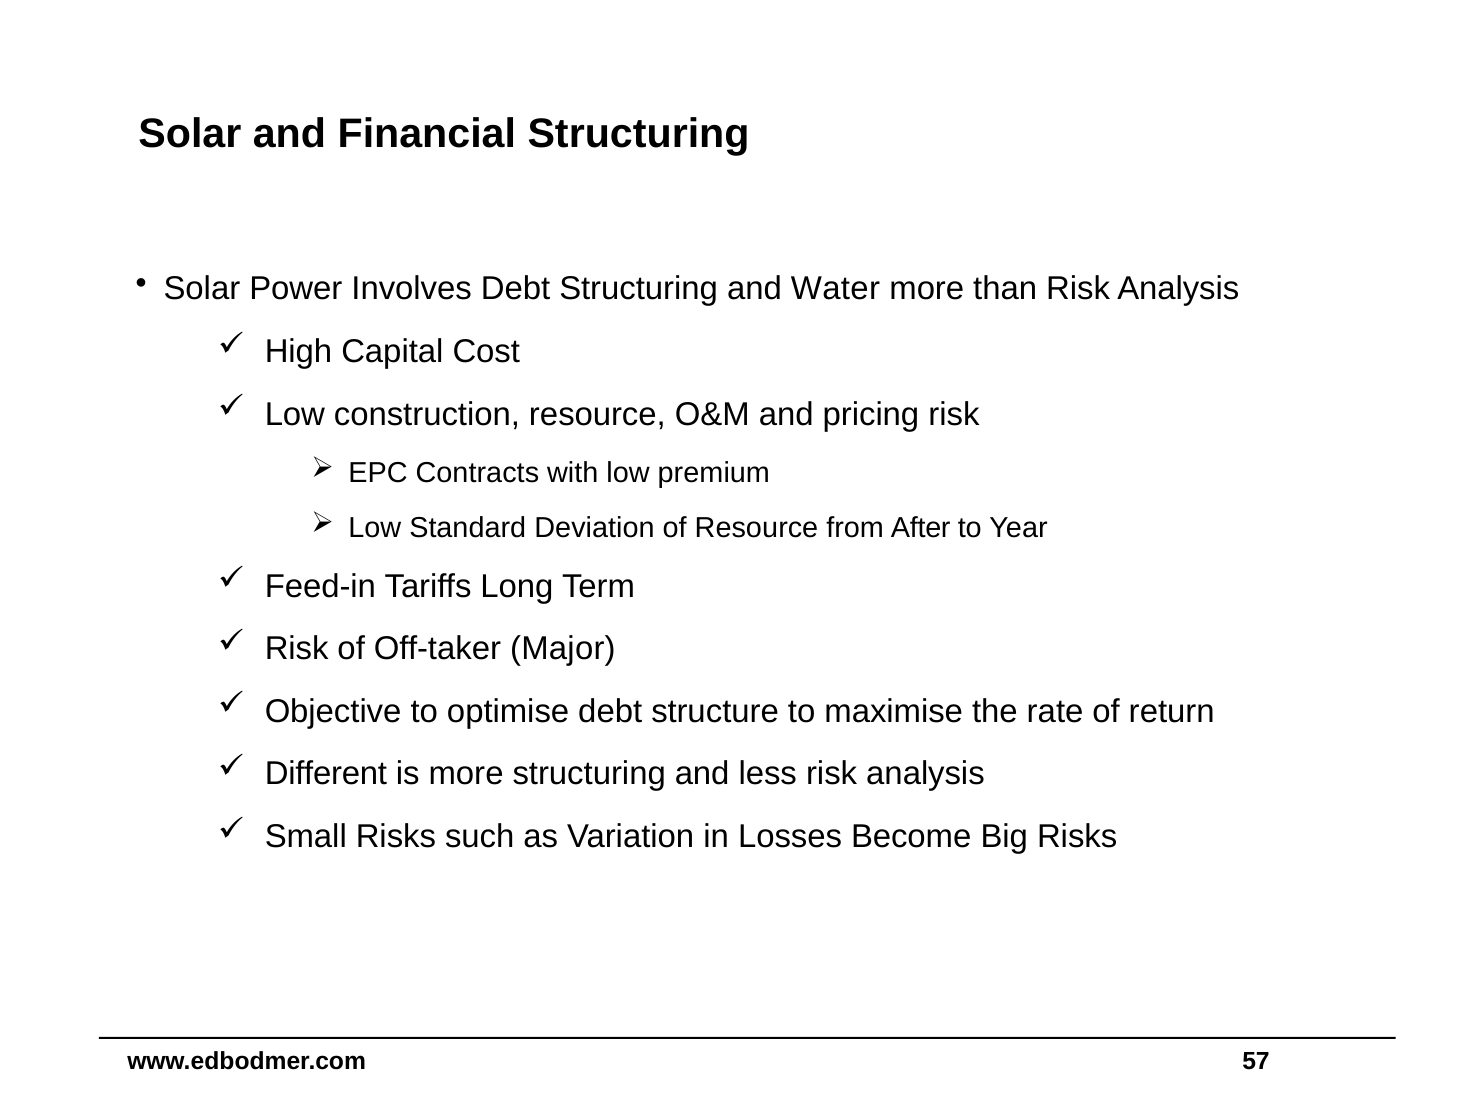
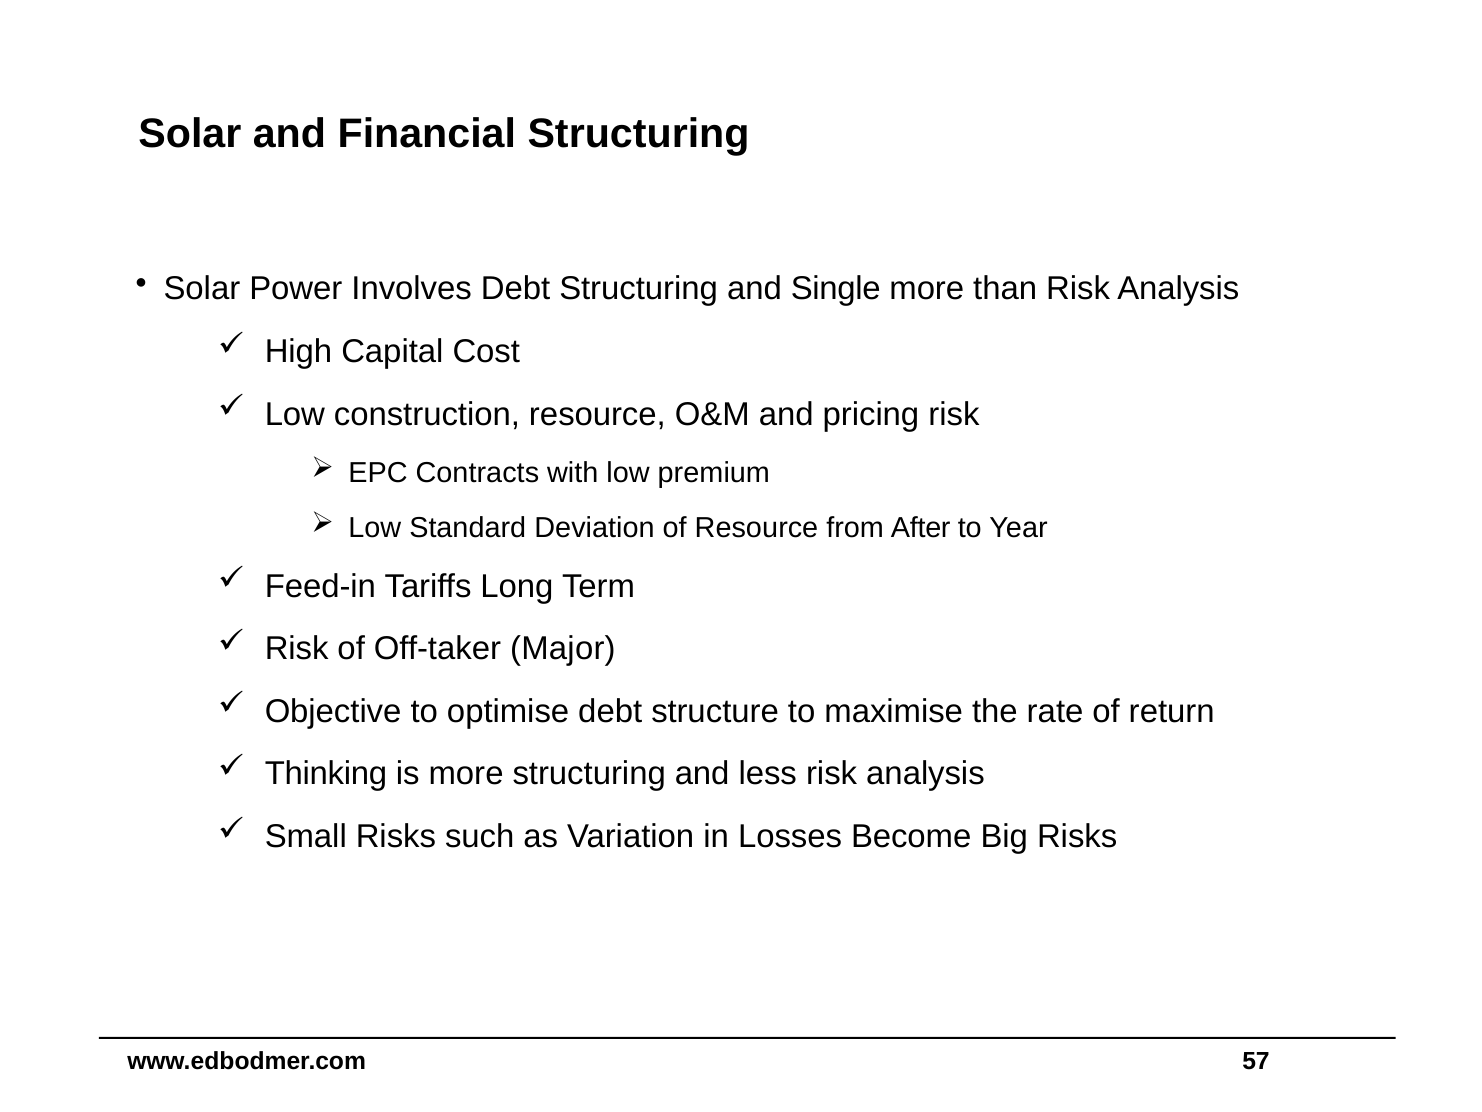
Water: Water -> Single (836, 289)
Different: Different -> Thinking (326, 774)
